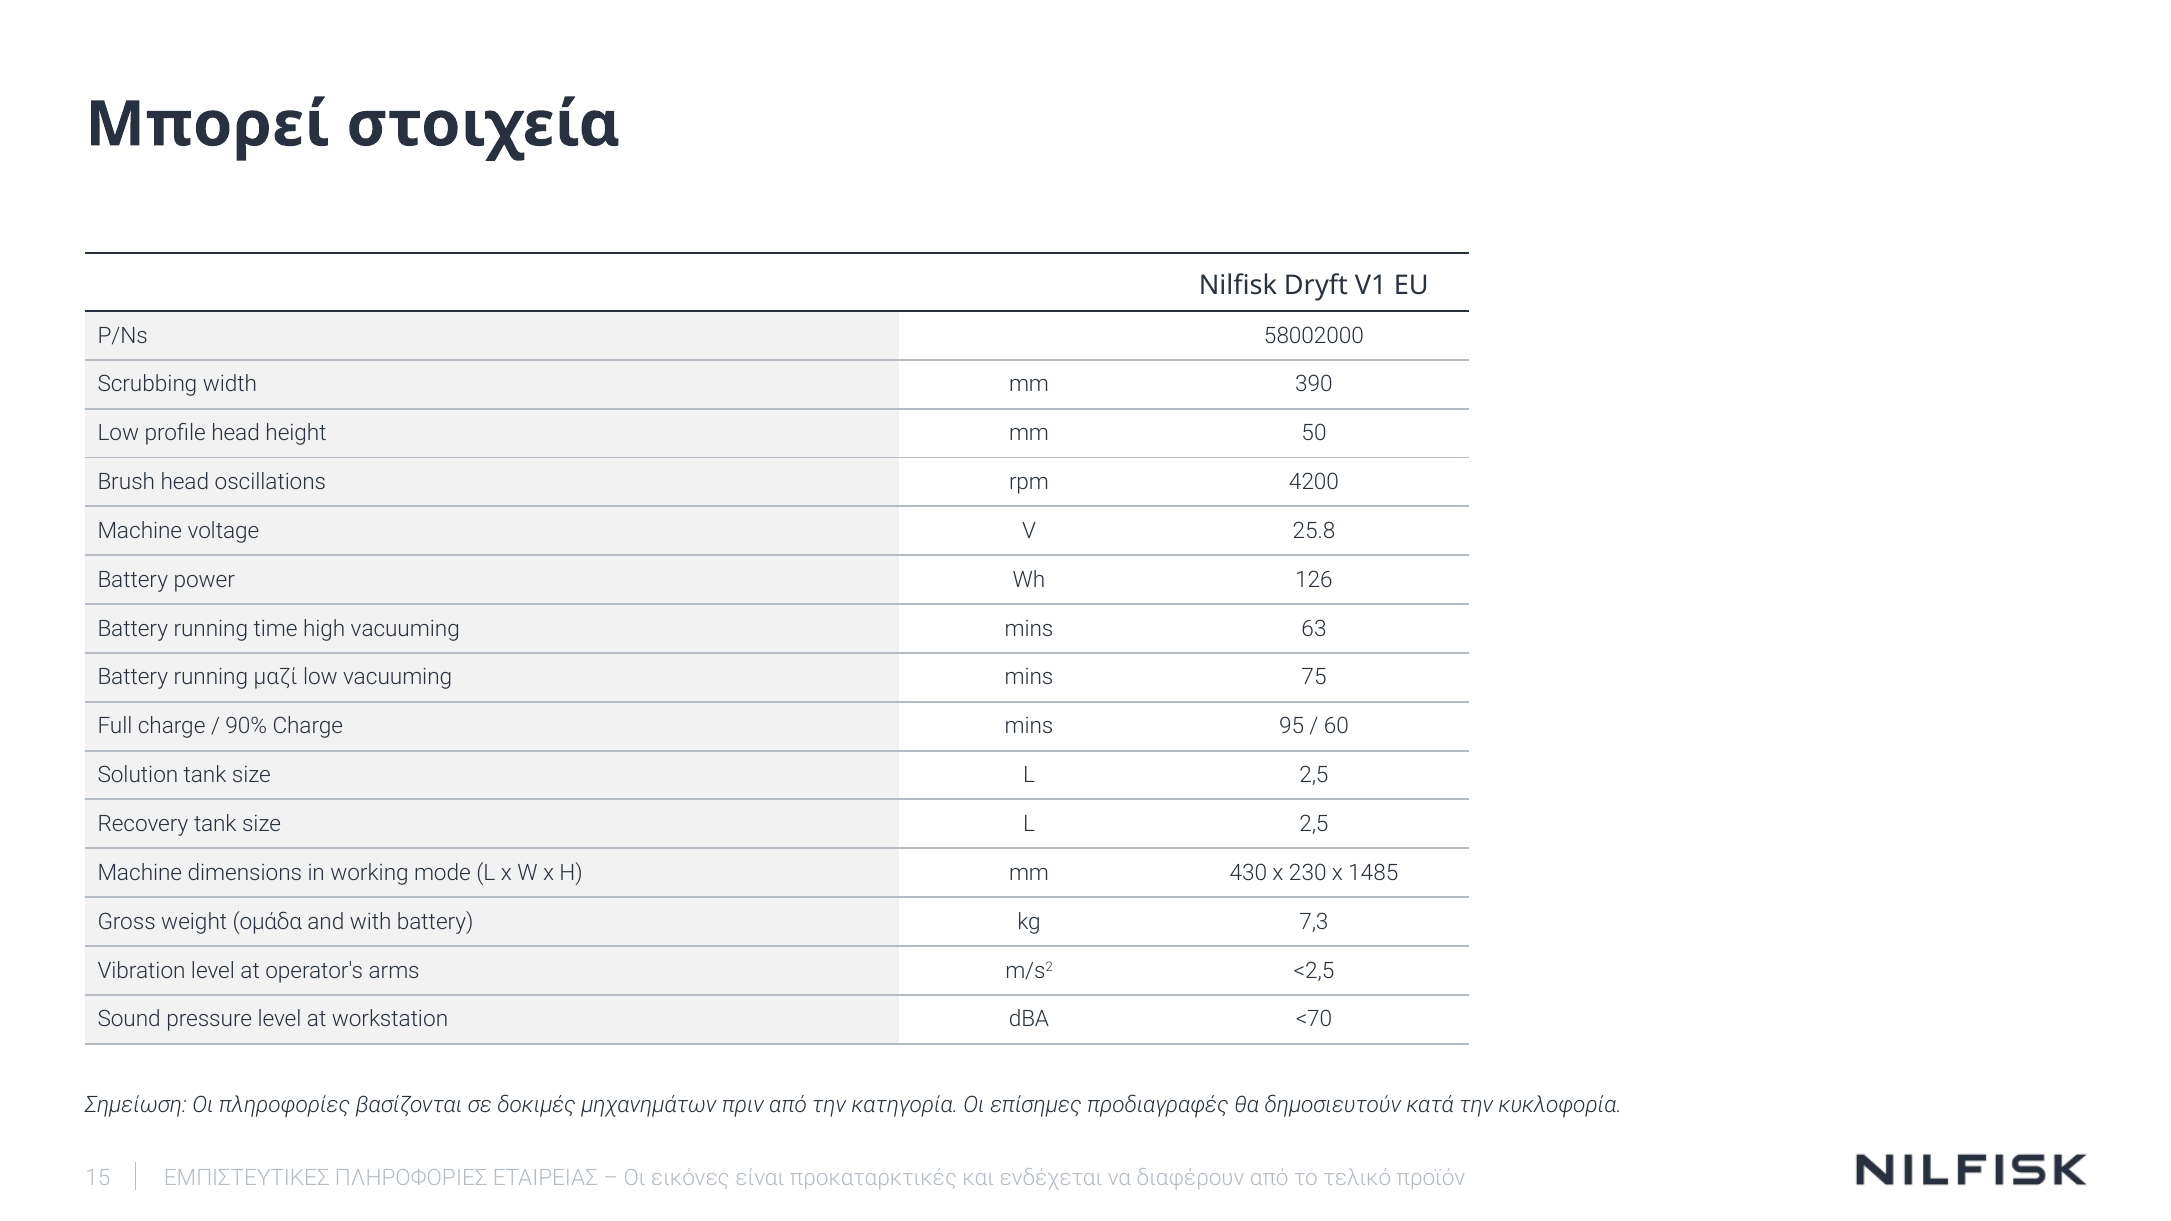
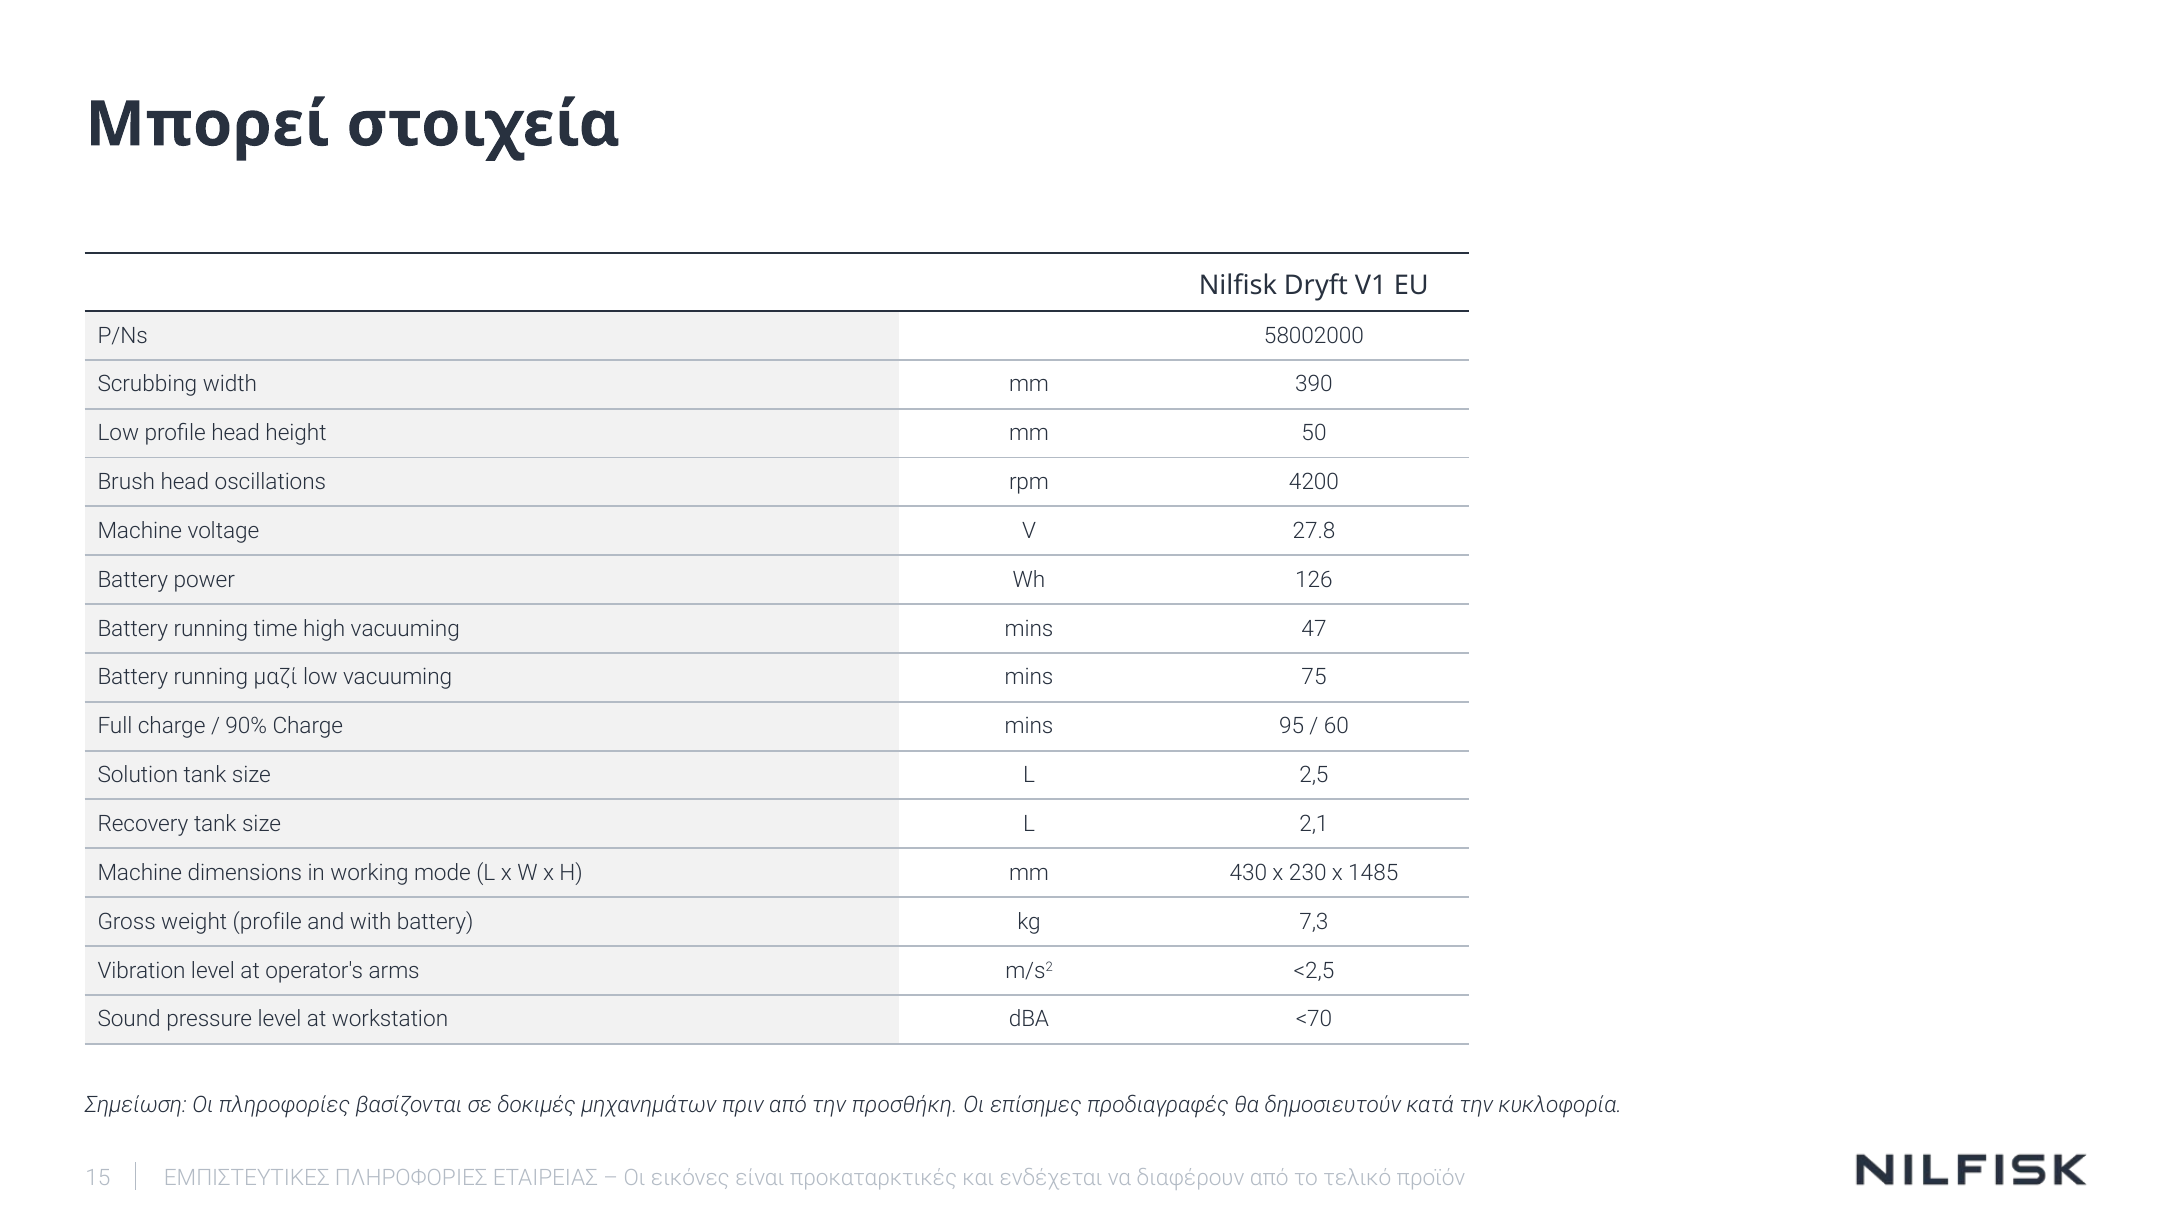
25.8: 25.8 -> 27.8 (1314, 531)
63: 63 -> 47 (1314, 629)
2,5: 2,5 -> 2,1 (1314, 824)
weight ομάδα: ομάδα -> profile (267, 922)
κατηγορία: κατηγορία -> προσθήκη (905, 1105)
